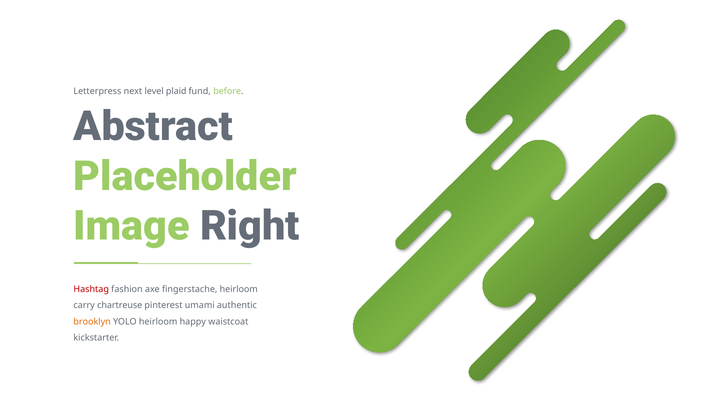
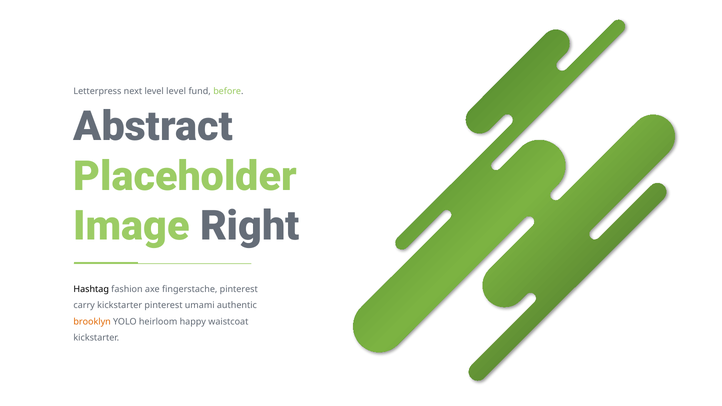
level plaid: plaid -> level (176, 92)
Hashtag colour: red -> black (91, 289)
fingerstache heirloom: heirloom -> pinterest (239, 289)
carry chartreuse: chartreuse -> kickstarter (120, 306)
